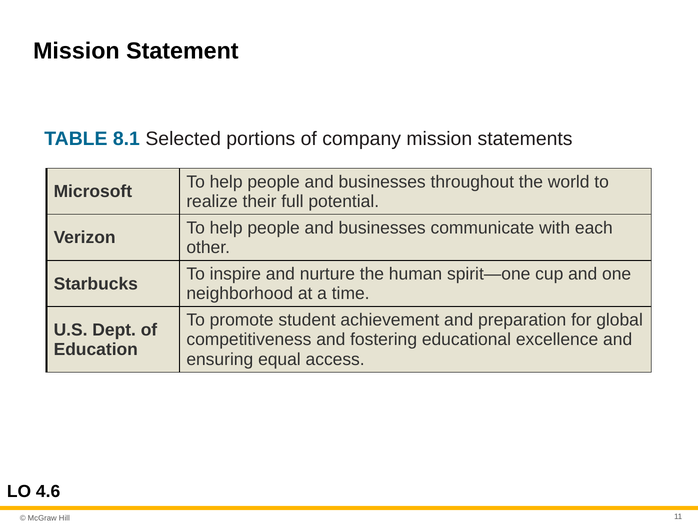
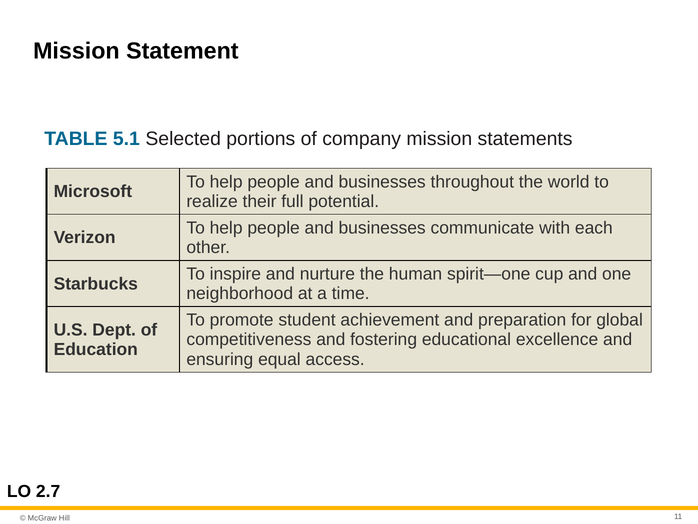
8.1: 8.1 -> 5.1 (126, 139)
4.6: 4.6 -> 2.7 (48, 491)
